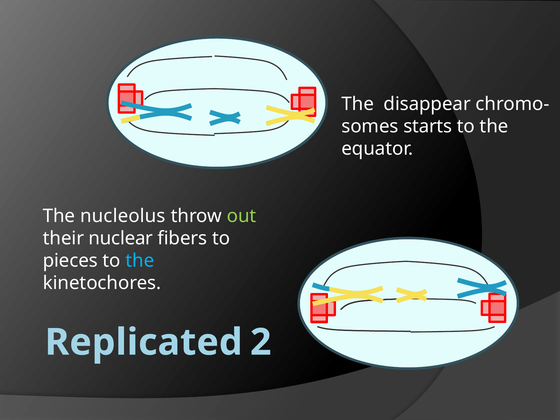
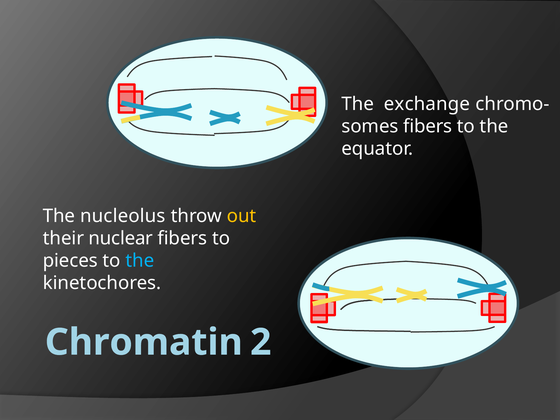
disappear: disappear -> exchange (427, 104)
starts: starts -> fibers (428, 126)
out colour: light green -> yellow (242, 216)
Replicated: Replicated -> Chromatin (144, 342)
